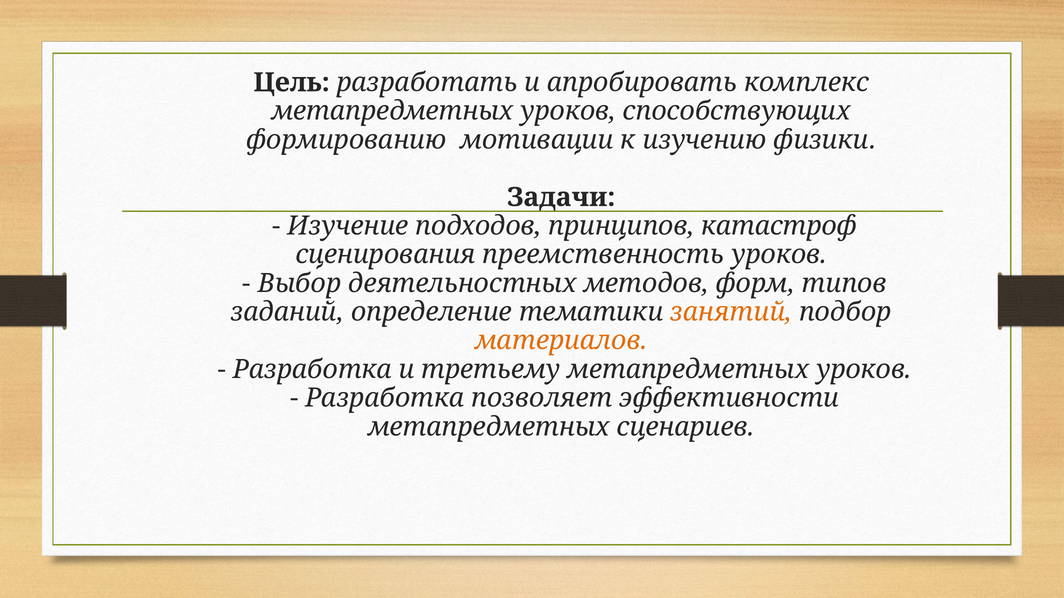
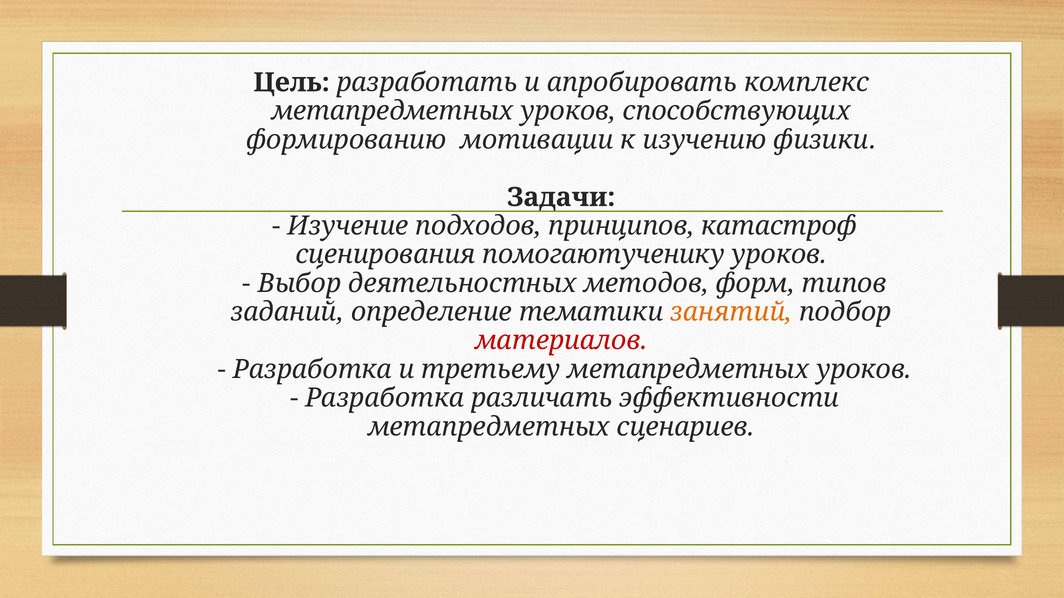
преемственность: преемственность -> помогаютученику (603, 255)
материалов colour: orange -> red (561, 341)
позволяет: позволяет -> различать (542, 398)
